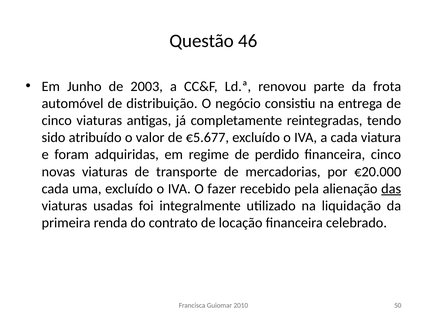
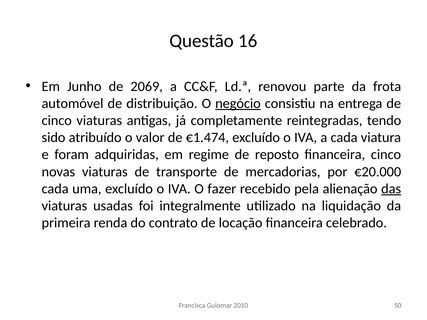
46: 46 -> 16 (248, 41)
2003: 2003 -> 2069 (147, 86)
negócio underline: none -> present (238, 103)
€5.677: €5.677 -> €1.474 (207, 138)
perdido: perdido -> reposto (277, 155)
